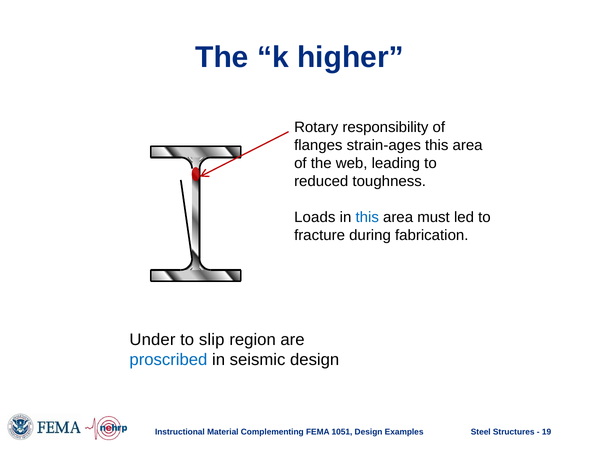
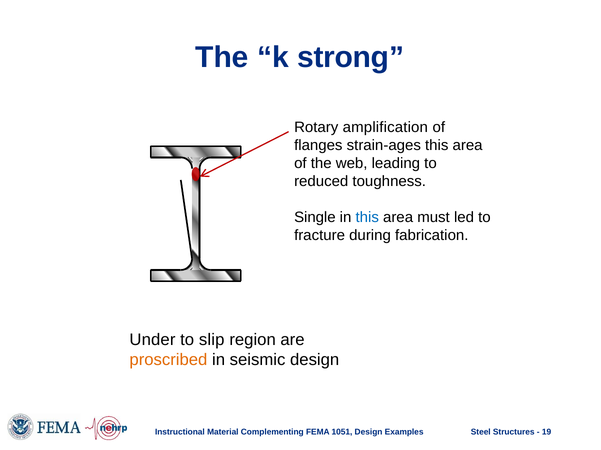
higher: higher -> strong (351, 57)
responsibility: responsibility -> amplification (385, 128)
Loads: Loads -> Single (315, 218)
proscribed colour: blue -> orange (168, 360)
